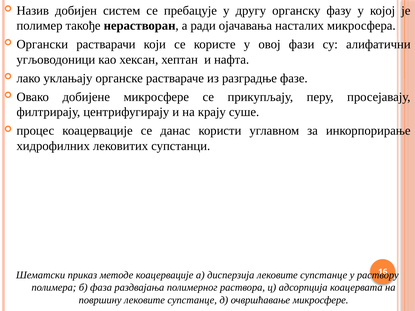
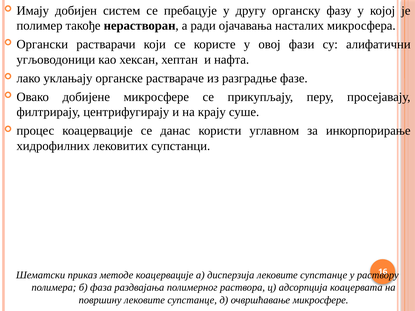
Назив: Назив -> Имају (33, 11)
